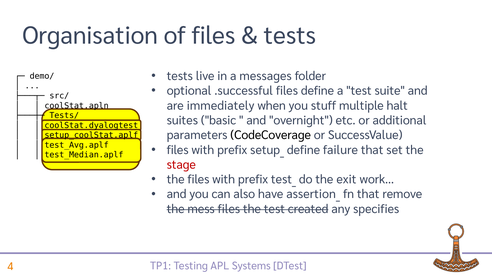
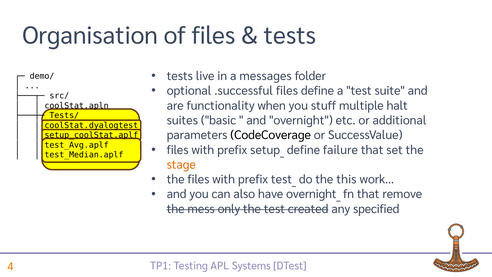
immediately: immediately -> functionality (221, 106)
stage colour: red -> orange (181, 165)
exit: exit -> this (346, 179)
assertion_: assertion_ -> overnight_ (313, 194)
mess files: files -> only (229, 209)
specifies: specifies -> specified (376, 209)
